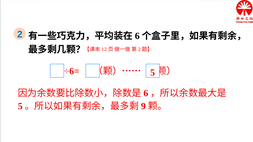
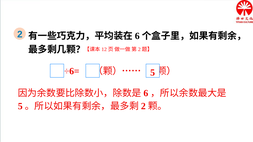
9: 9 -> 2 (143, 106)
